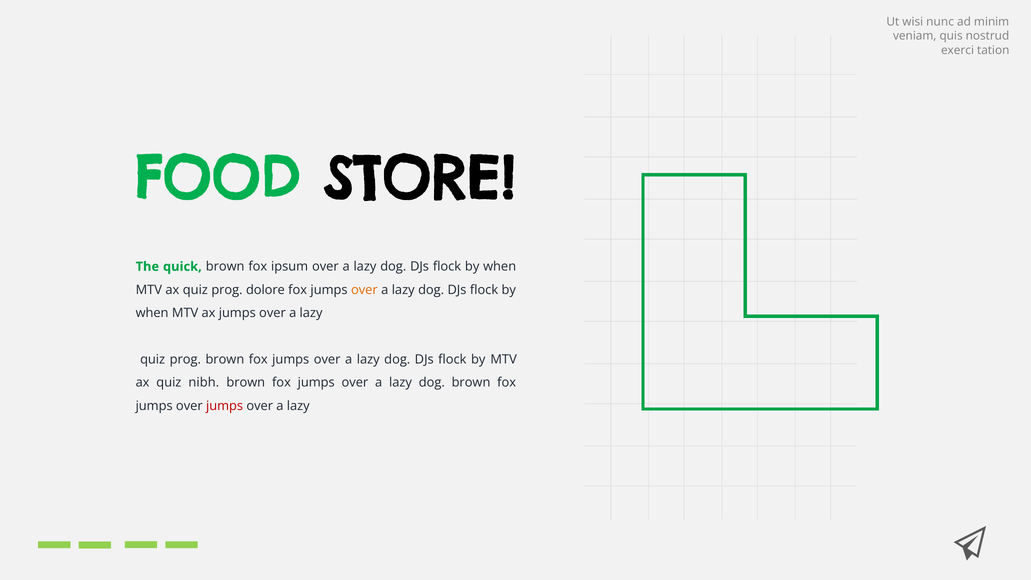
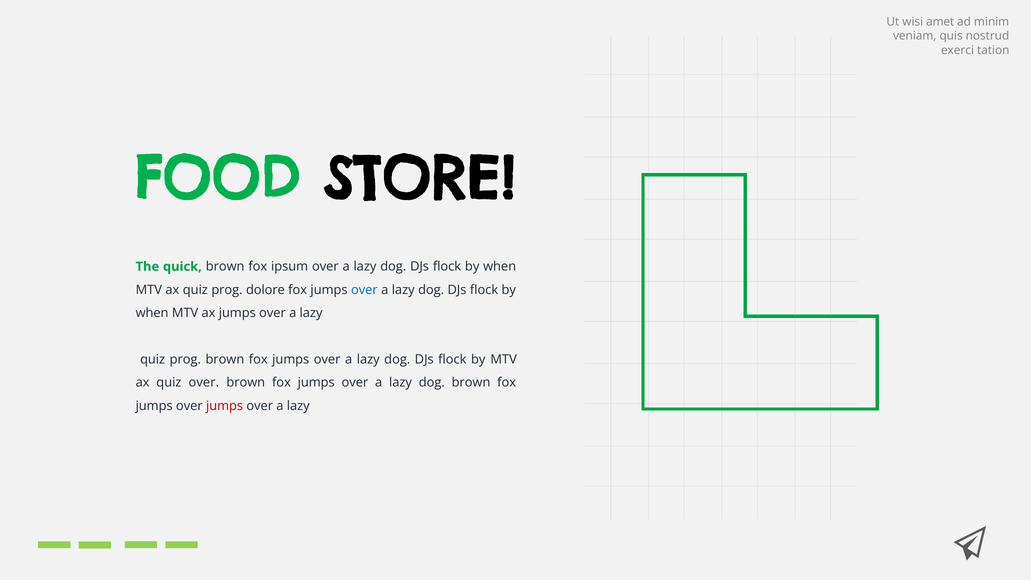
nunc: nunc -> amet (940, 22)
over colour: orange -> blue (364, 290)
quiz nibh: nibh -> over (204, 383)
